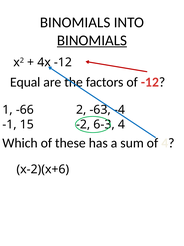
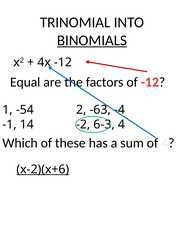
BINOMIALS: BINOMIALS -> TRINOMIAL (75, 22)
-66: -66 -> -54 (25, 109)
15: 15 -> 14 (27, 124)
x-2)(x+6 underline: none -> present (43, 169)
